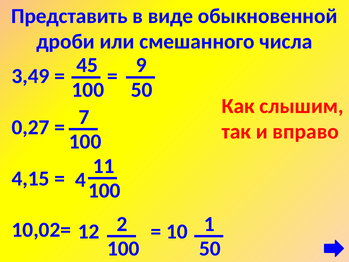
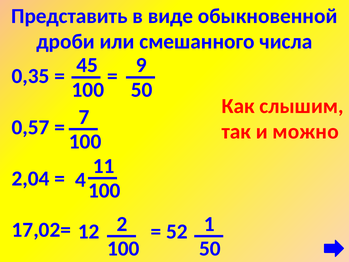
3,49: 3,49 -> 0,35 (31, 76)
0,27: 0,27 -> 0,57 (31, 127)
вправо: вправо -> можно (306, 132)
4,15: 4,15 -> 2,04 (31, 178)
10,02=: 10,02= -> 17,02= (41, 230)
10: 10 -> 52 (177, 231)
